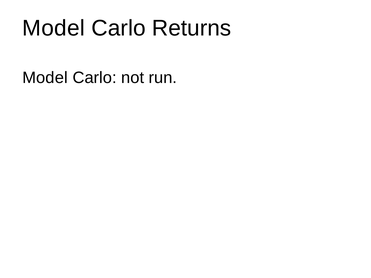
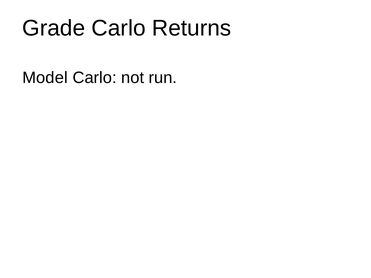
Model: Model -> Grade (54, 28)
